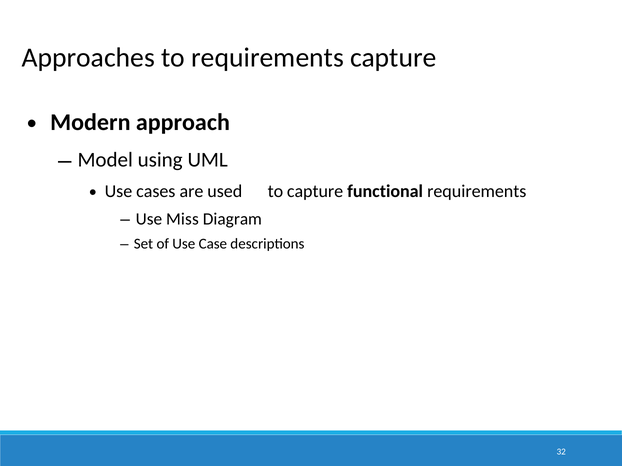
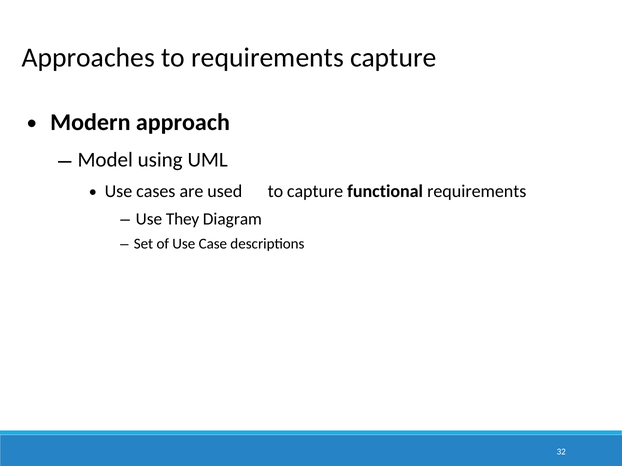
Miss: Miss -> They (183, 219)
